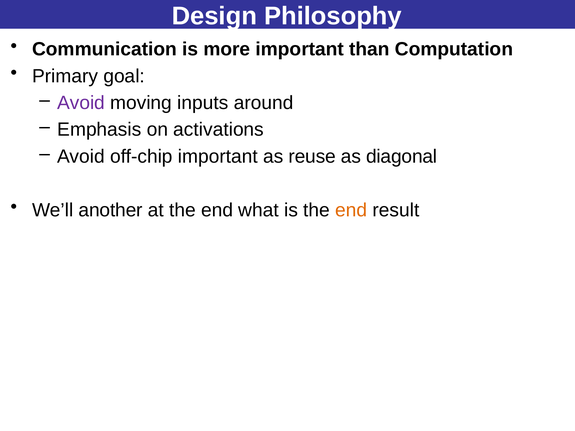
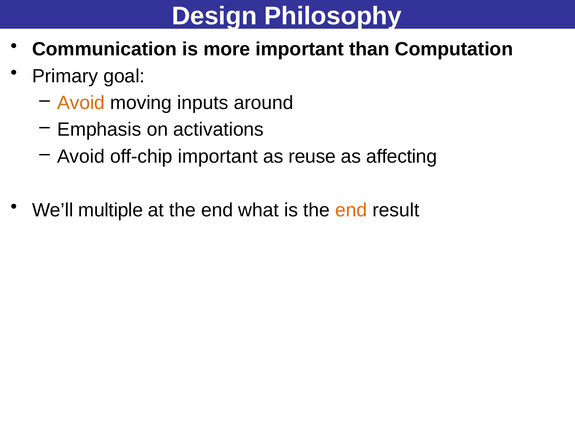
Avoid colour: purple -> orange (81, 103)
diagonal: diagonal -> affecting (402, 157)
another: another -> multiple (111, 210)
